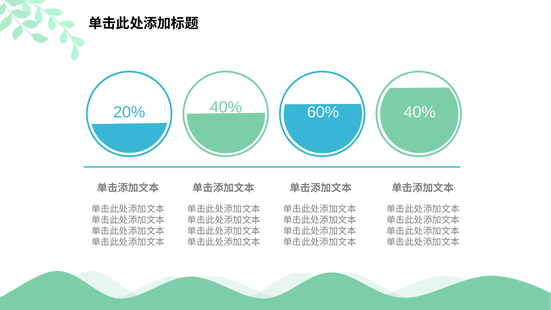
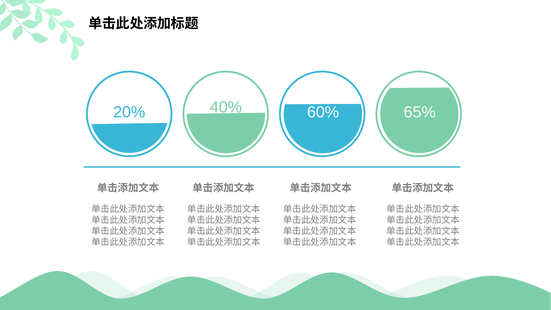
60% 40%: 40% -> 65% (420, 112)
